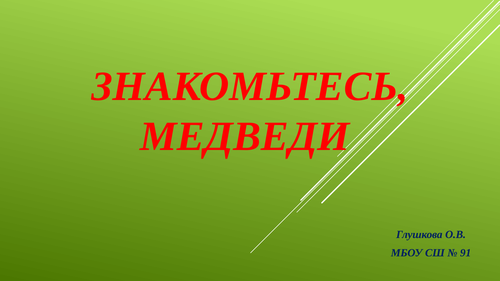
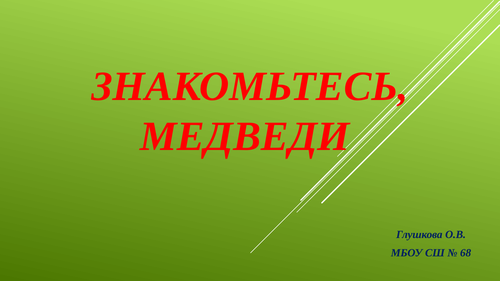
91: 91 -> 68 (466, 253)
